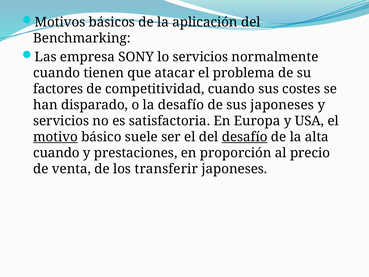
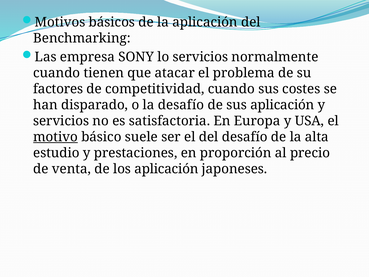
sus japoneses: japoneses -> aplicación (282, 105)
desafío underline: present -> none (245, 137)
cuando: cuando -> estudio (56, 153)
los transferir: transferir -> aplicación (166, 169)
